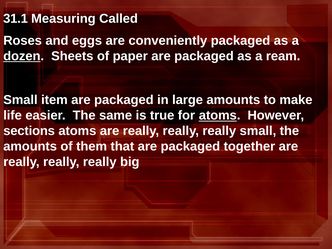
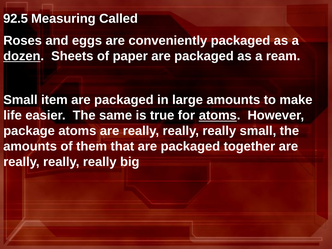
31.1: 31.1 -> 92.5 (16, 19)
sections: sections -> package (29, 131)
